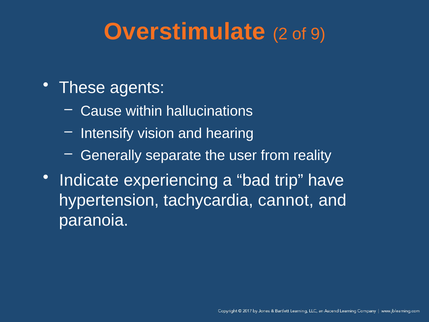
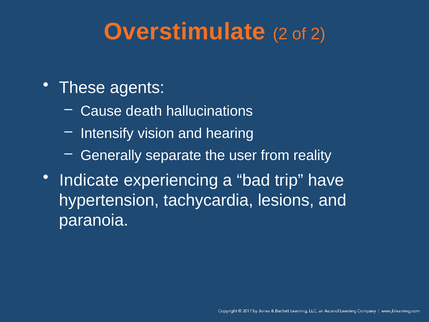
of 9: 9 -> 2 (318, 34)
within: within -> death (144, 111)
cannot: cannot -> lesions (286, 200)
